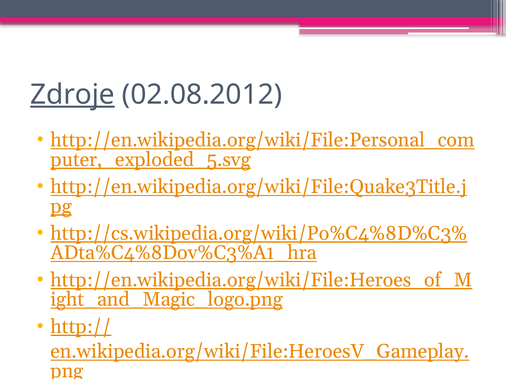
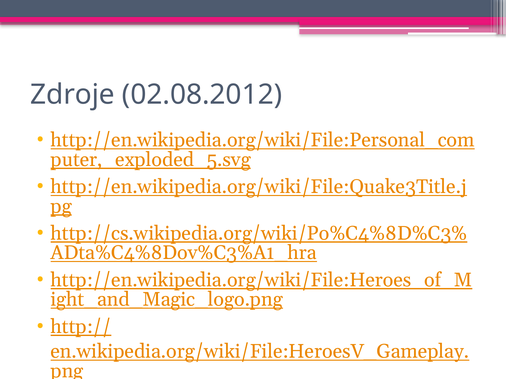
Zdroje underline: present -> none (73, 95)
